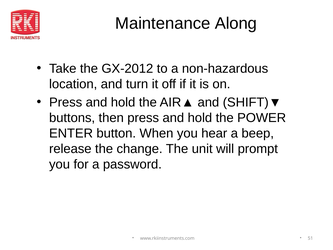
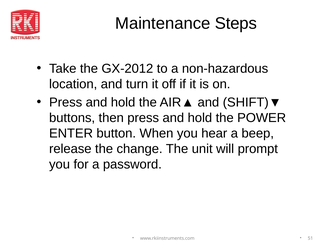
Along: Along -> Steps (236, 23)
